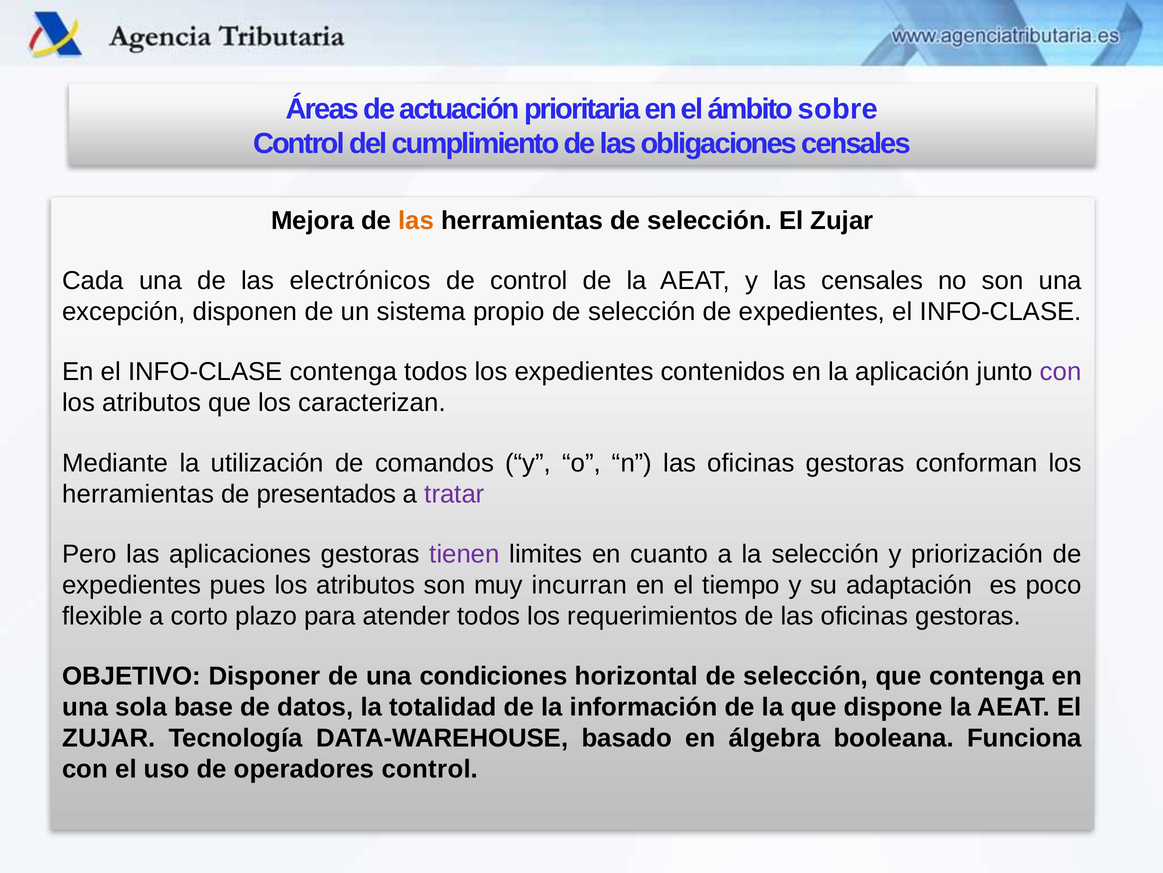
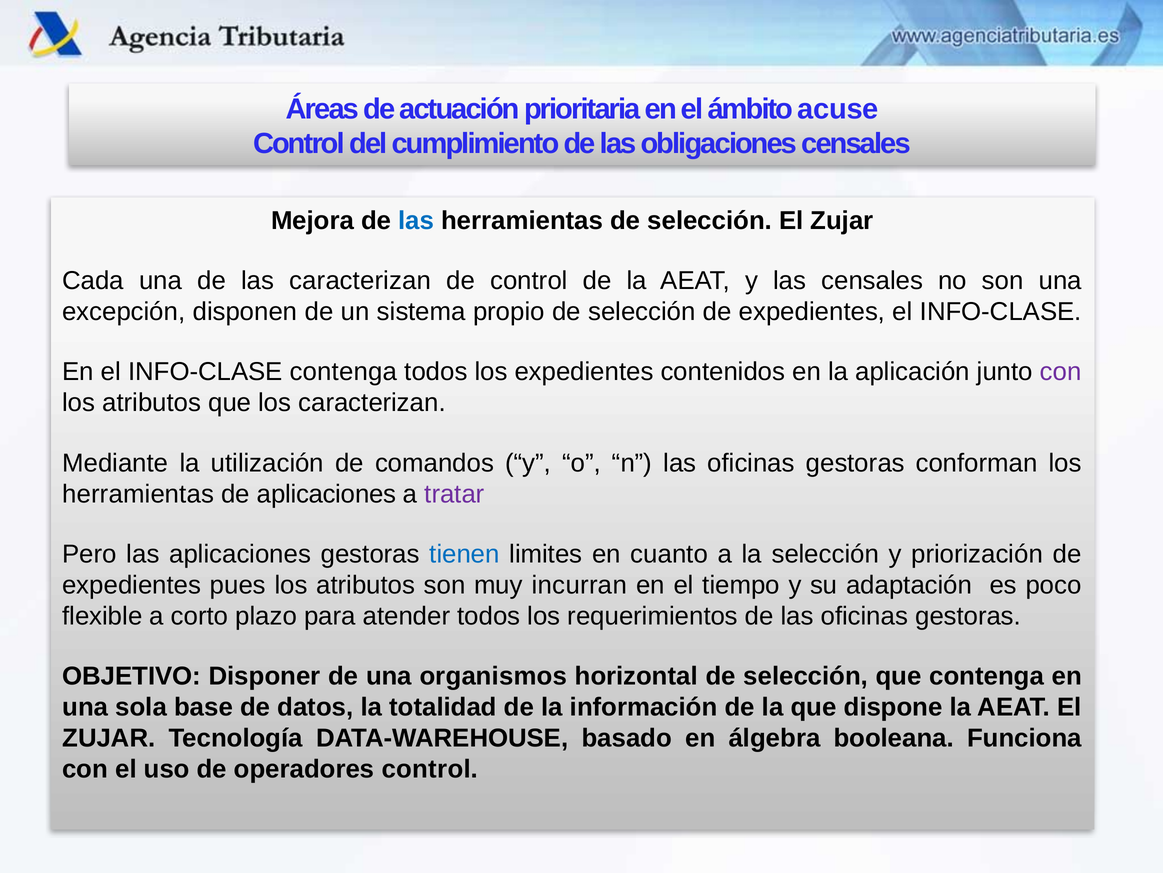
sobre: sobre -> acuse (838, 109)
las colour: orange -> blue (416, 220)
las electrónicos: electrónicos -> caracterizan (360, 280)
de presentados: presentados -> aplicaciones (327, 494)
tienen colour: purple -> blue (465, 554)
condiciones: condiciones -> organismos (493, 676)
